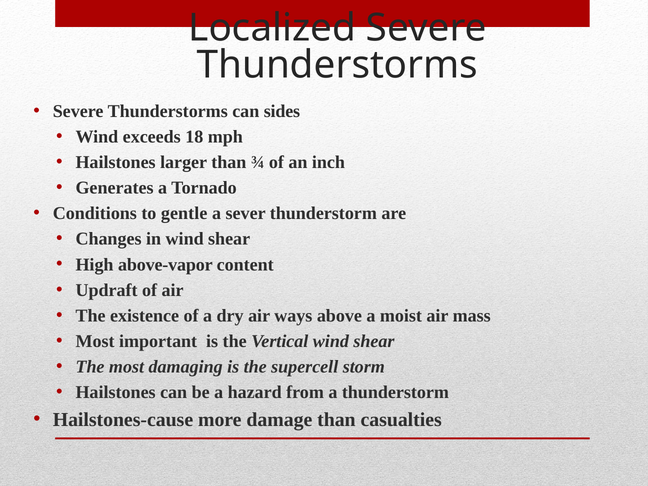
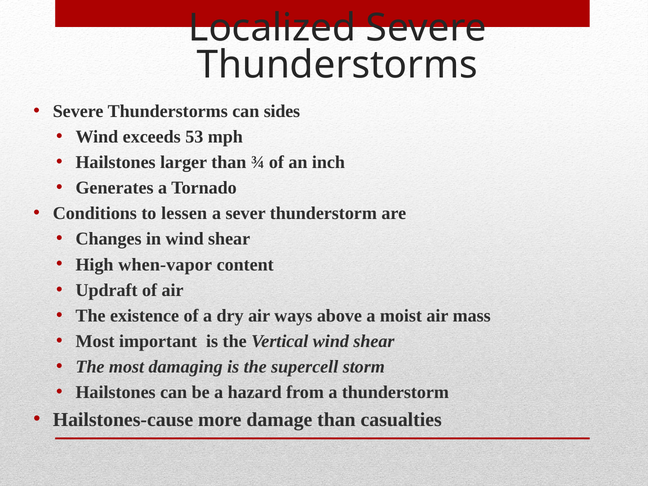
18: 18 -> 53 (194, 137)
gentle: gentle -> lessen (184, 213)
above-vapor: above-vapor -> when-vapor (165, 265)
